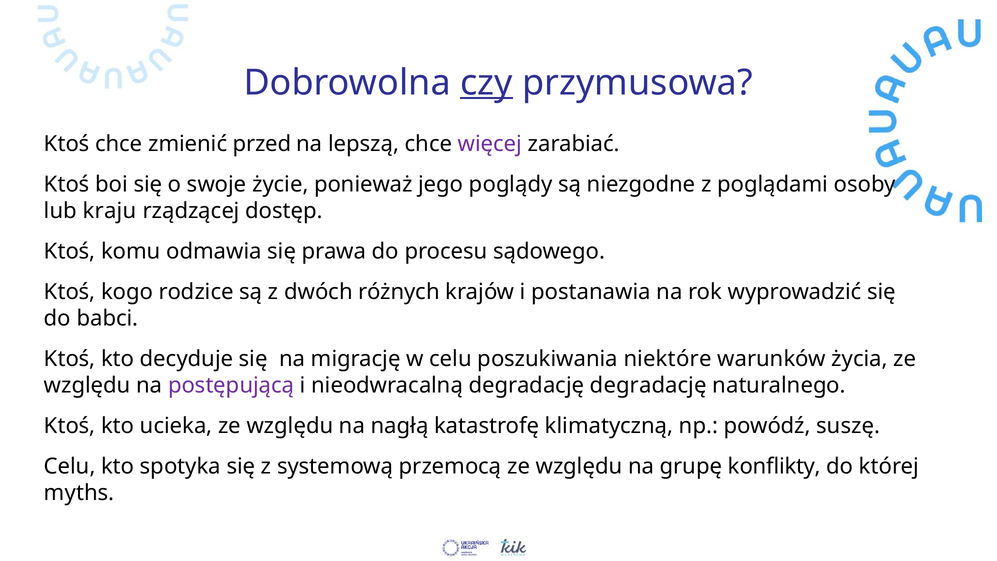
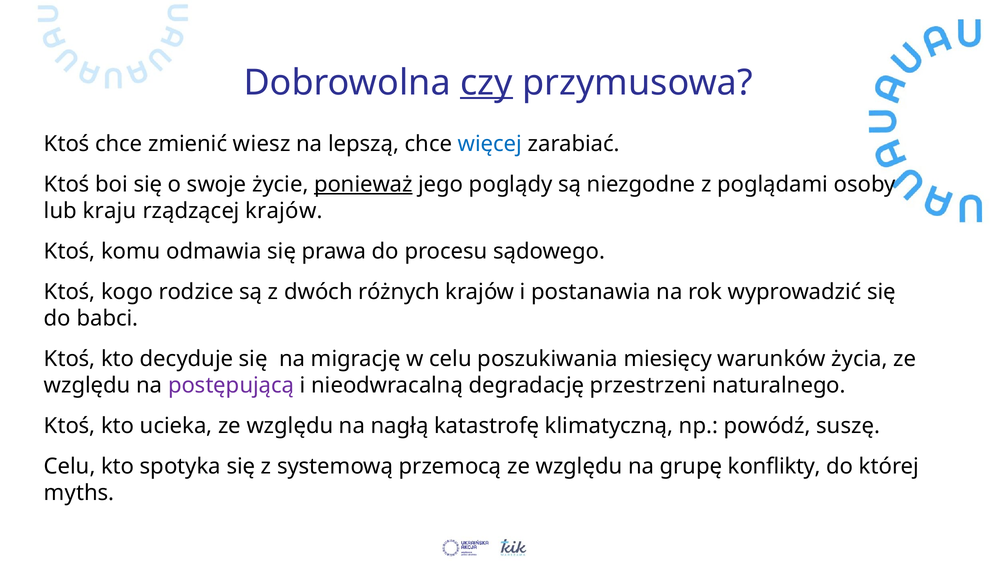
przed: przed -> wiesz (262, 144)
więcej colour: purple -> blue (490, 144)
ponieważ underline: none -> present (363, 184)
rządzącej dostęp: dostęp -> krajów (284, 211)
niektóre: niektóre -> miesięcy (668, 359)
degradację degradację: degradację -> przestrzeni (648, 385)
